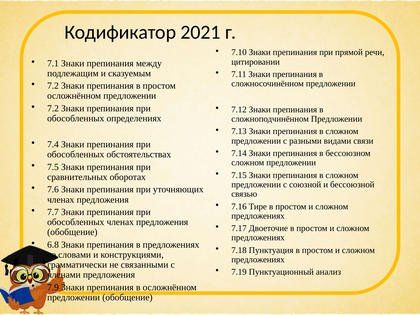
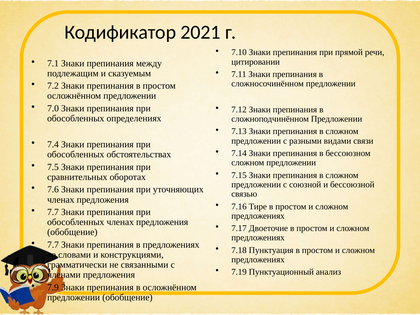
7.2: 7.2 -> 7.0 (53, 108)
6.8: 6.8 -> 7.7 (53, 245)
